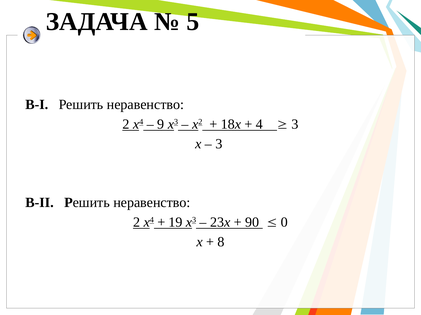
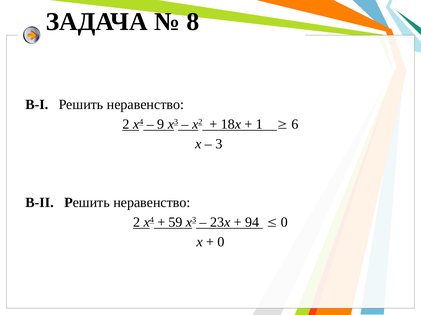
5: 5 -> 8 (193, 22)
4: 4 -> 1 (259, 124)
3: 3 -> 6 (295, 124)
19: 19 -> 59 (176, 223)
90: 90 -> 94 (252, 223)
8: 8 -> 0 (221, 242)
